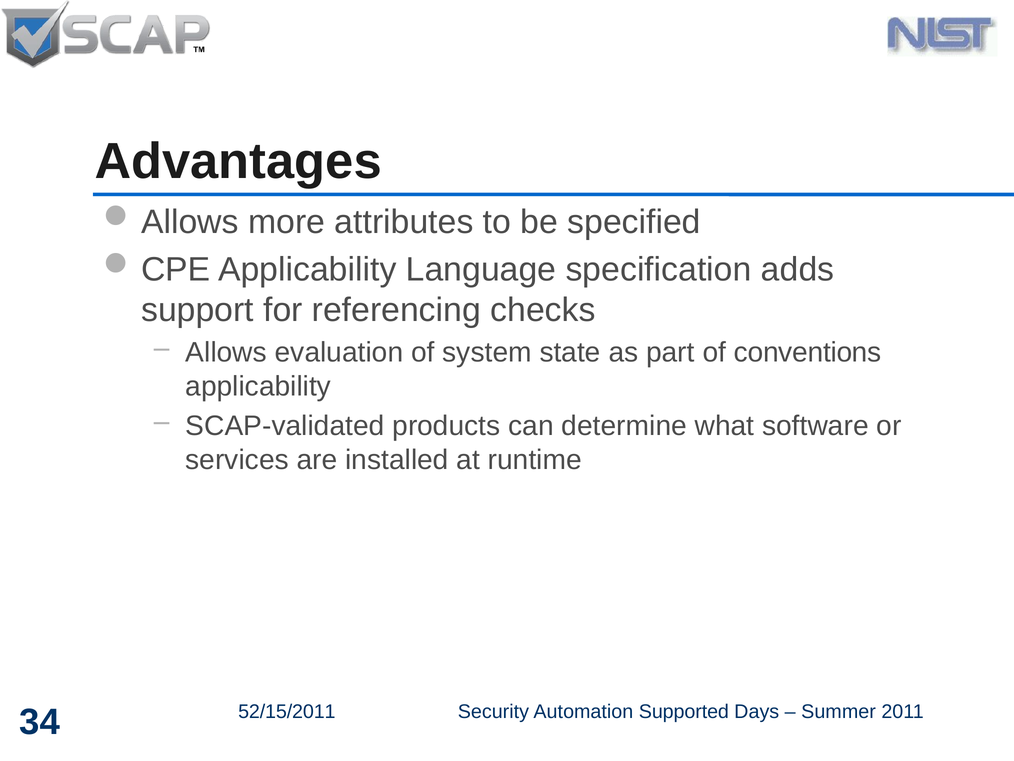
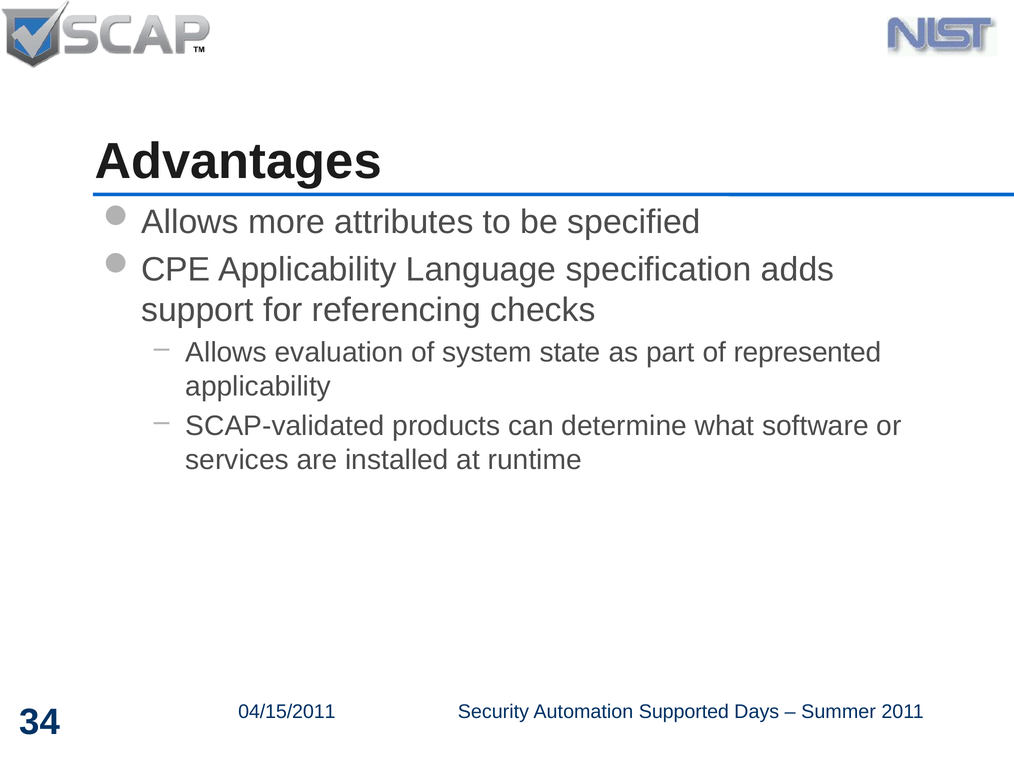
conventions: conventions -> represented (808, 352)
52/15/2011: 52/15/2011 -> 04/15/2011 (287, 711)
